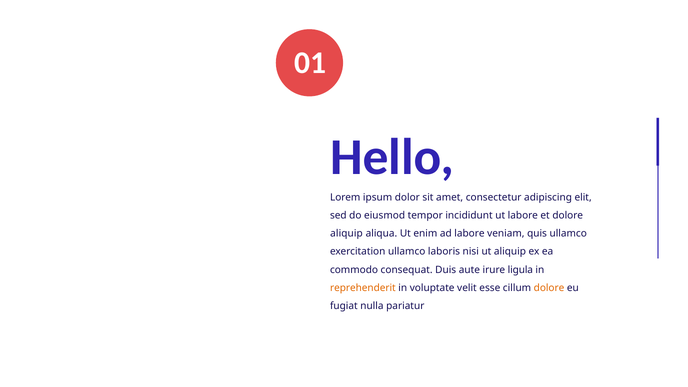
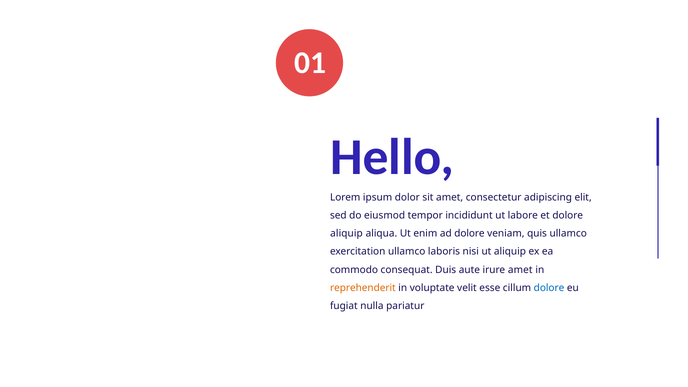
ad labore: labore -> dolore (470, 234)
irure ligula: ligula -> amet (520, 270)
dolore colour: orange -> blue (549, 288)
